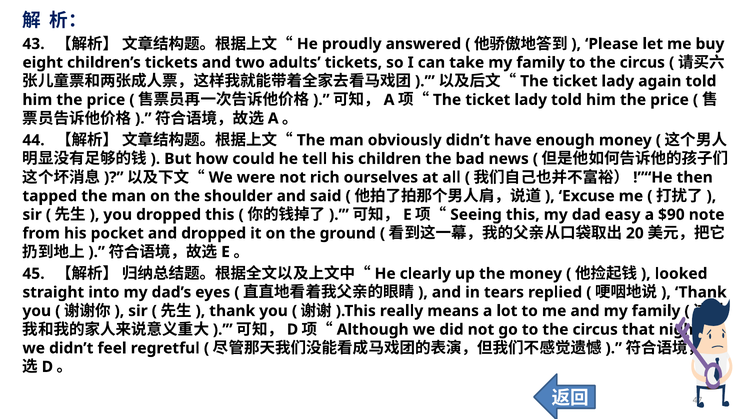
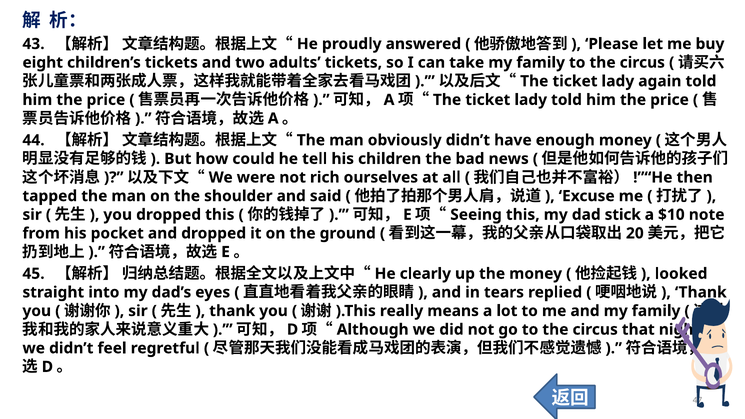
easy: easy -> stick (623, 215)
$90: $90 -> $10 (671, 215)
